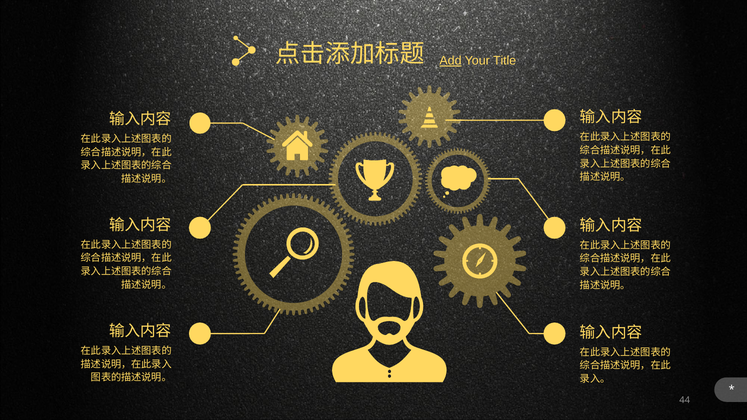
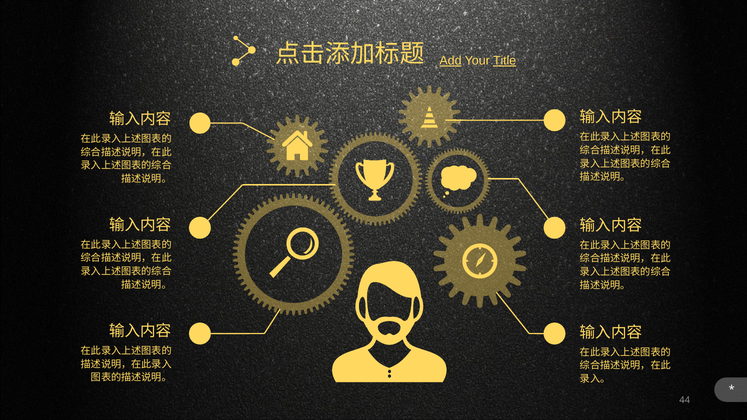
Title underline: none -> present (505, 61)
